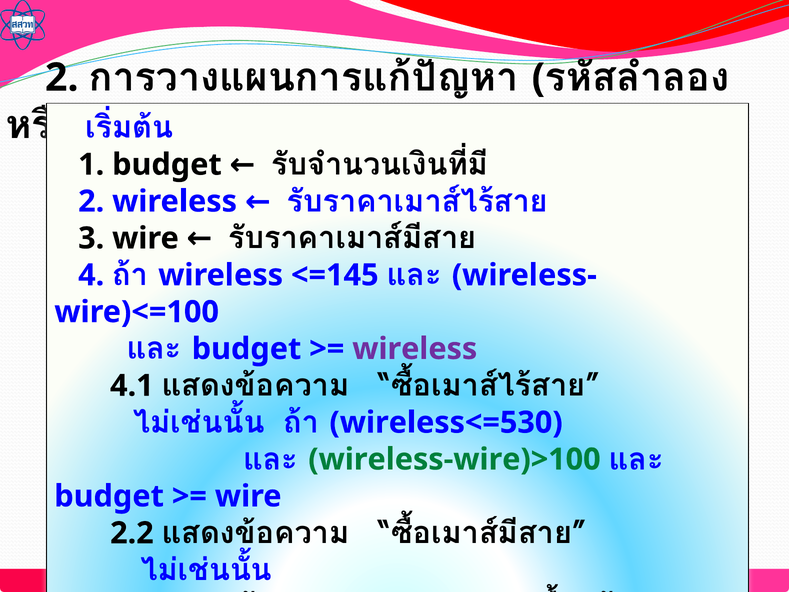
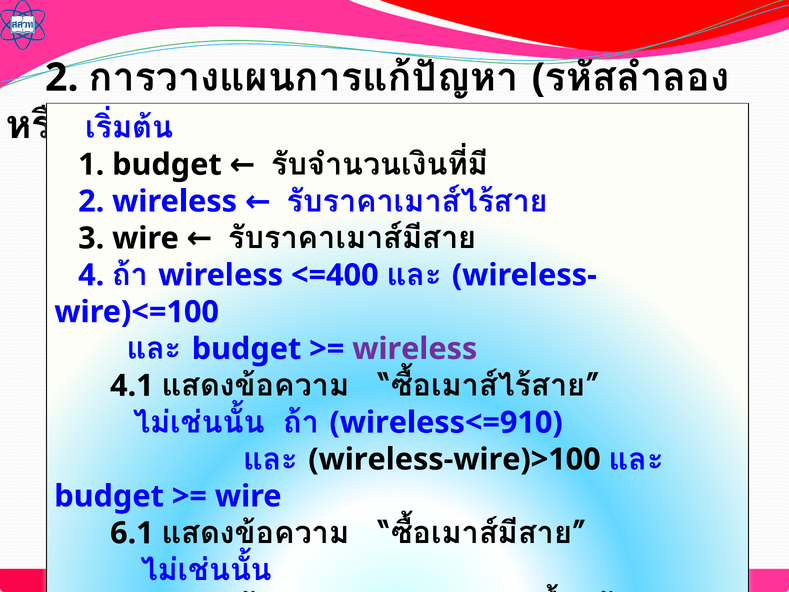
<=145: <=145 -> <=400 (335, 275)
wireless<=530: wireless<=530 -> wireless<=910 (446, 422)
wireless-wire)>100 colour: green -> black (454, 459)
2.2: 2.2 -> 6.1 (132, 533)
